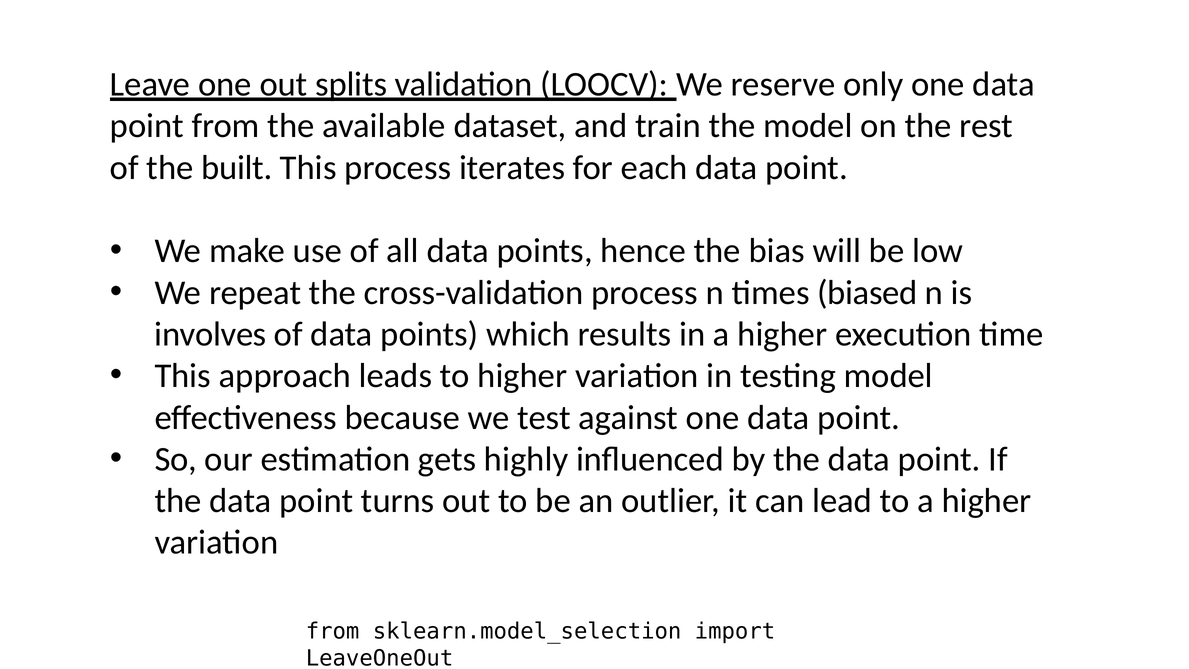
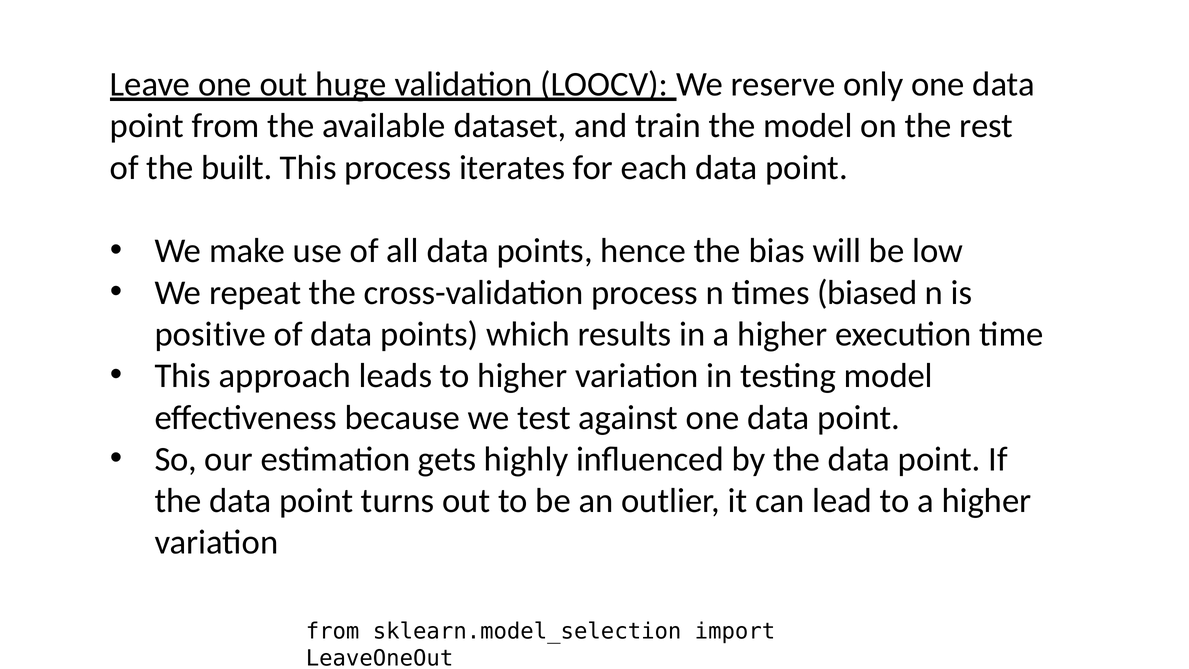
splits: splits -> huge (351, 84)
involves: involves -> positive (210, 334)
